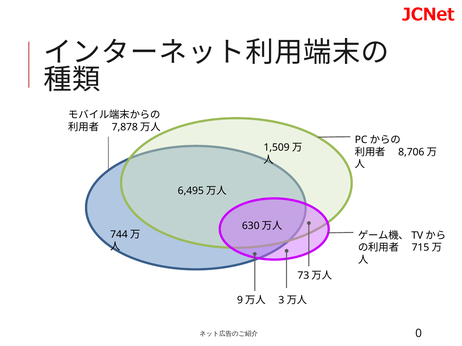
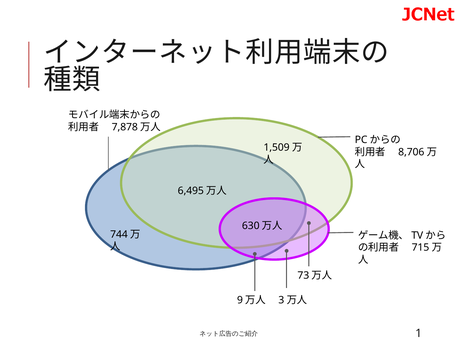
0: 0 -> 1 (419, 334)
